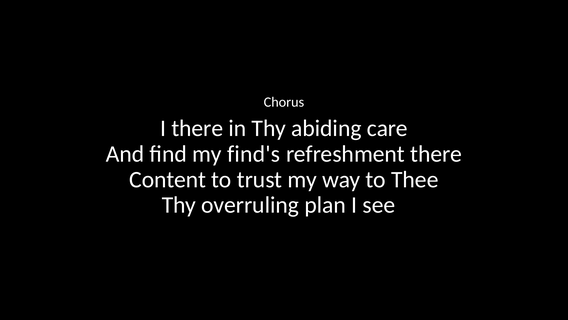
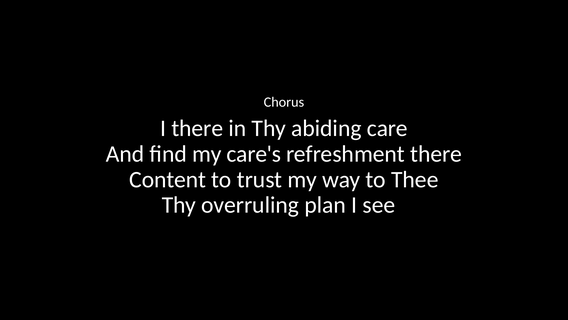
find's: find's -> care's (254, 154)
